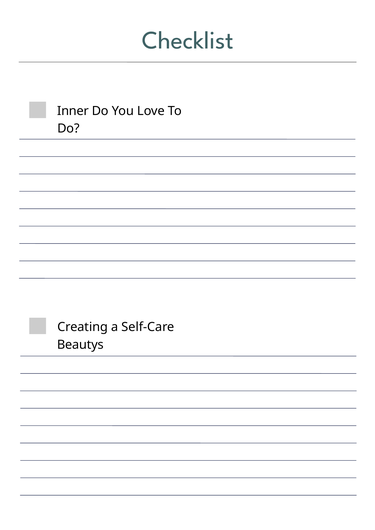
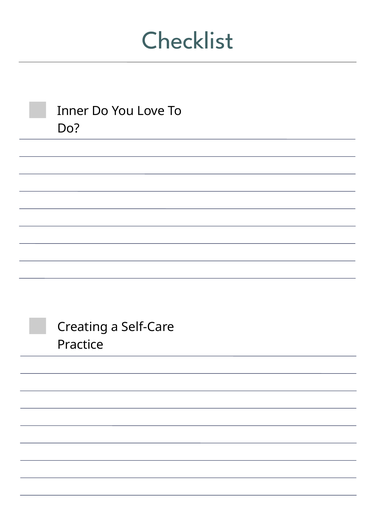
Beautys: Beautys -> Practice (80, 345)
